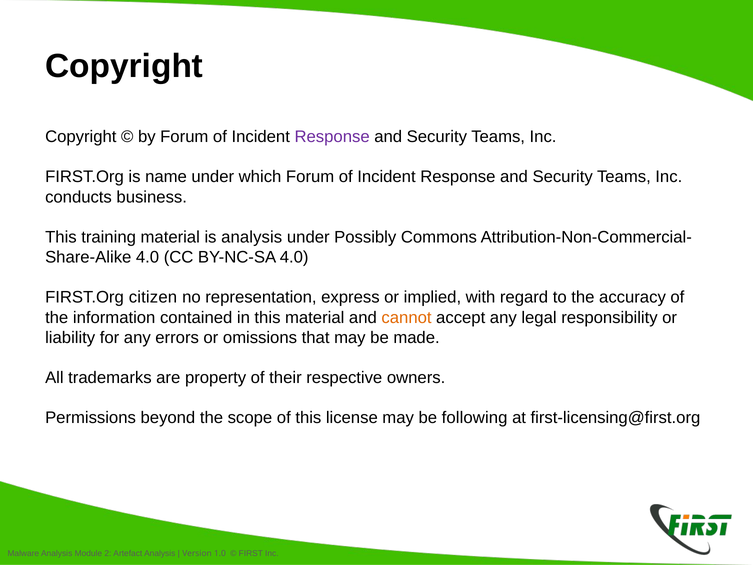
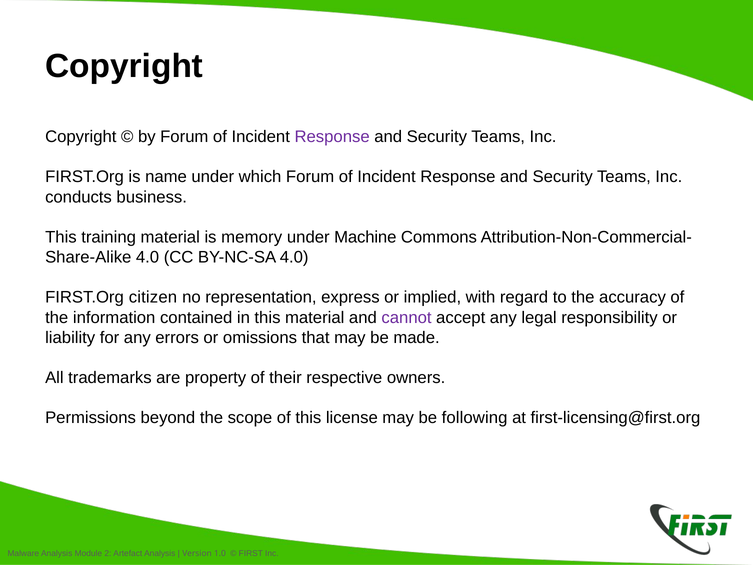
is analysis: analysis -> memory (252, 237)
Possibly: Possibly -> Machine (365, 237)
cannot colour: orange -> purple (407, 317)
